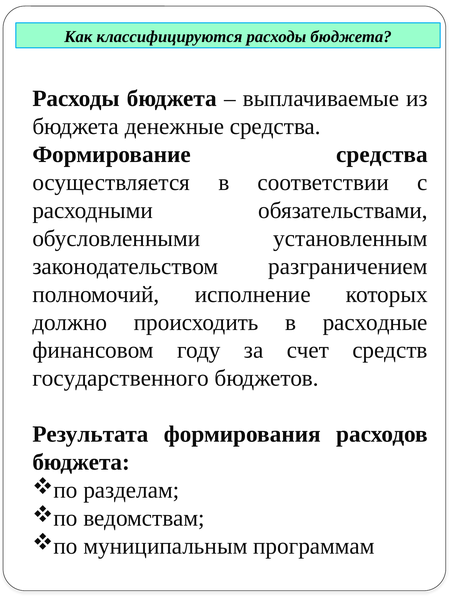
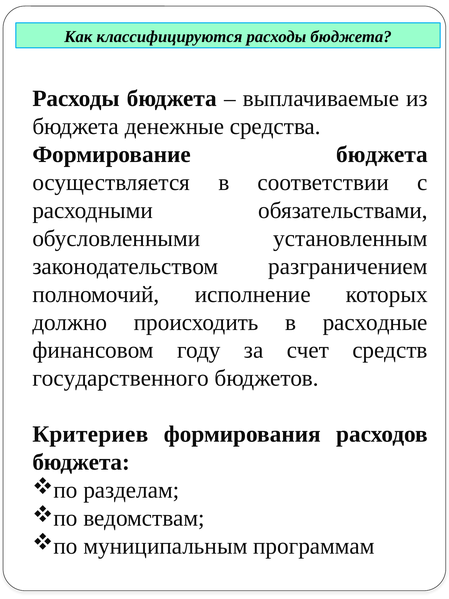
Формирование средства: средства -> бюджета (382, 154)
Результата: Результата -> Критериев (90, 434)
